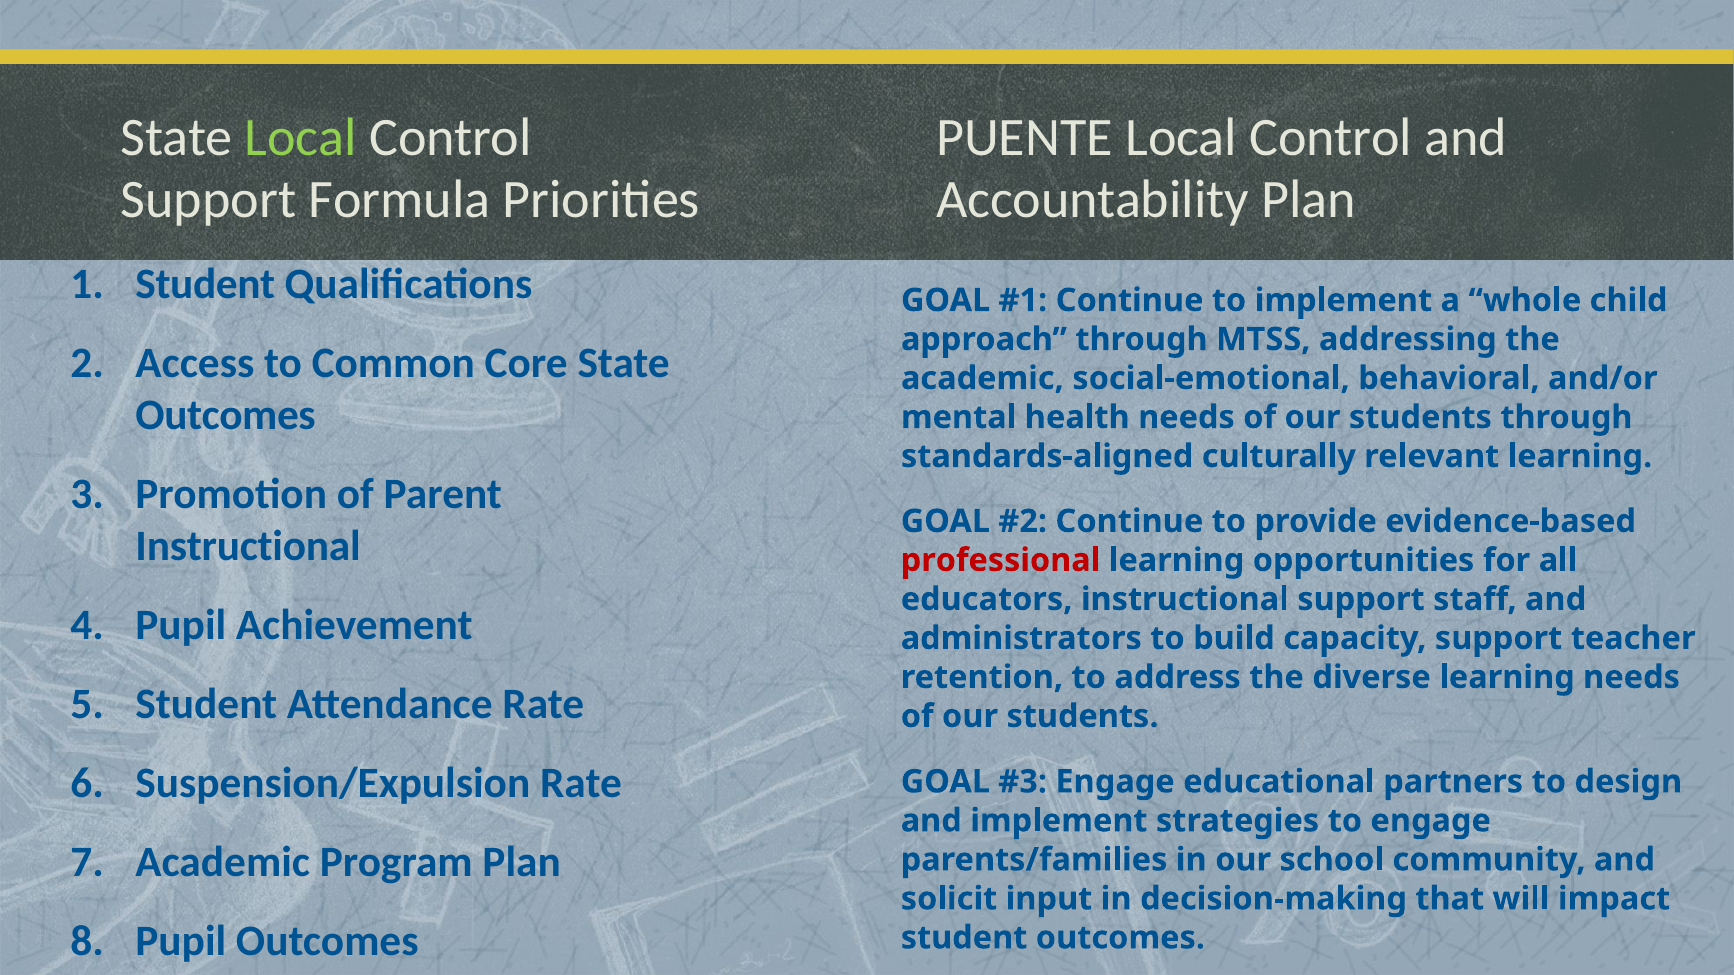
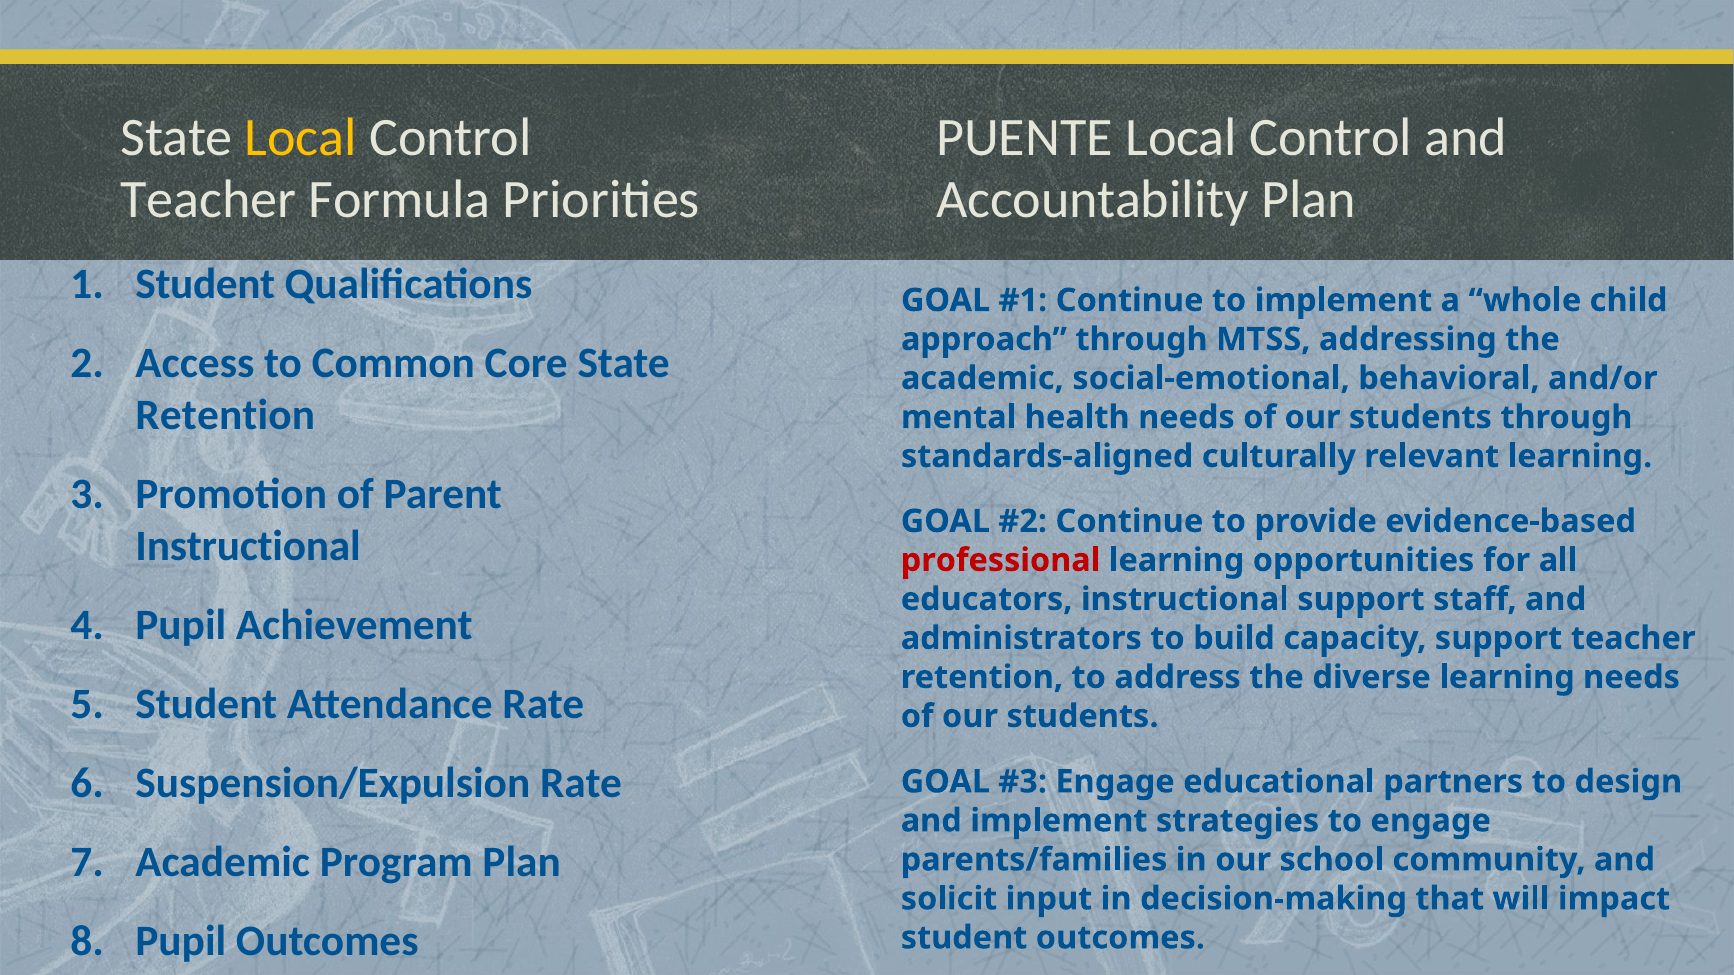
Local colour: light green -> yellow (301, 138)
Support: Support -> Teacher (209, 199)
Outcomes: Outcomes -> Retention (225, 415)
